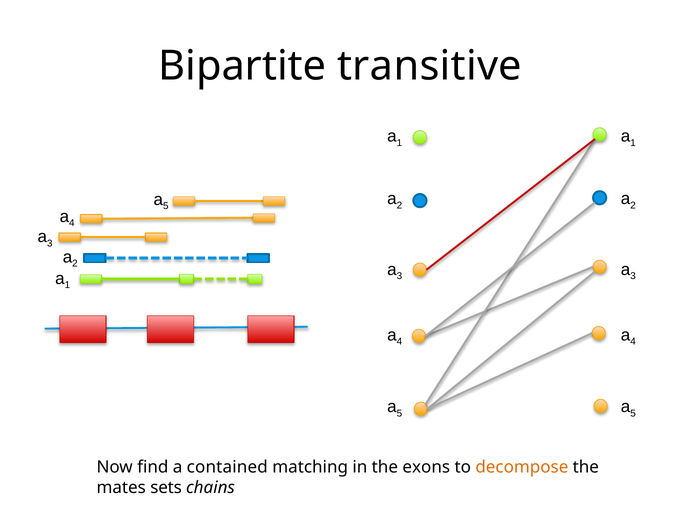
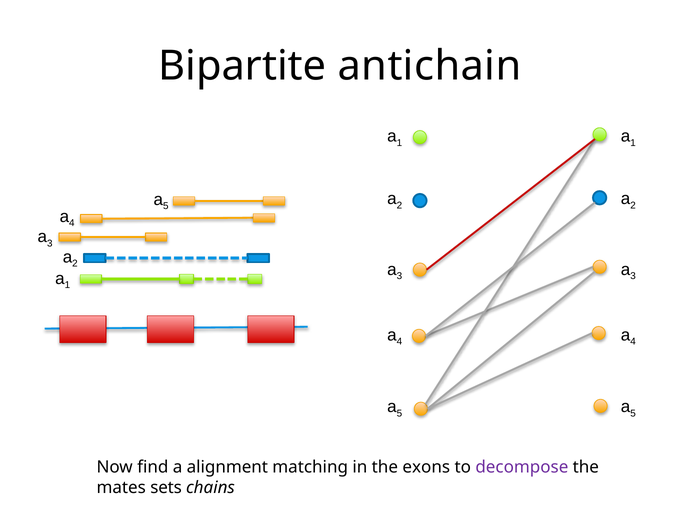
transitive: transitive -> antichain (429, 66)
contained: contained -> alignment (227, 467)
decompose colour: orange -> purple (522, 467)
